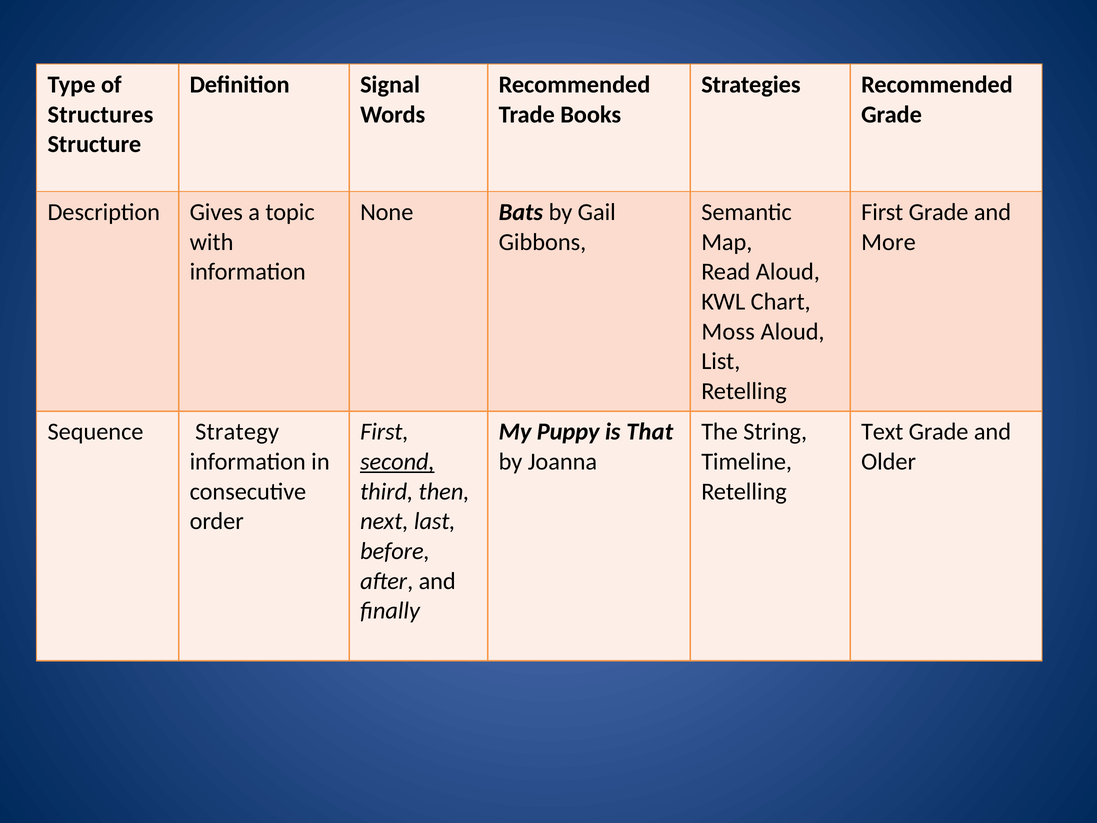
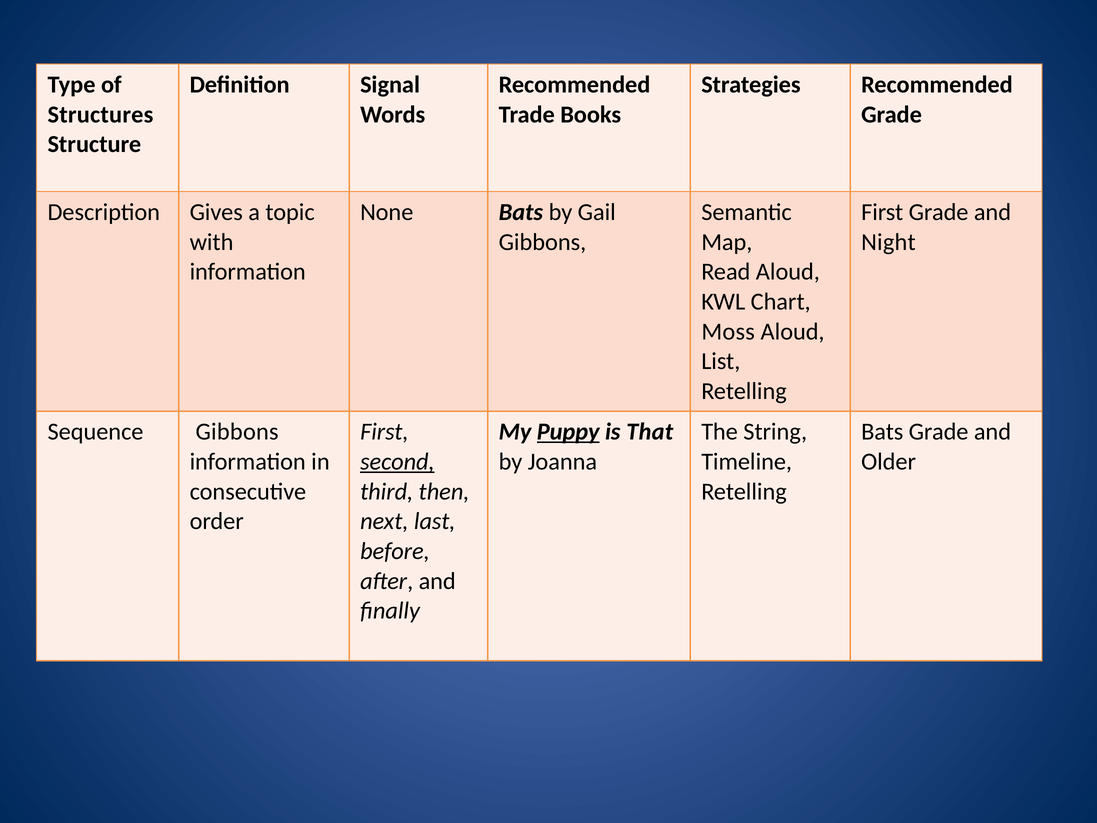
More: More -> Night (888, 242)
Sequence Strategy: Strategy -> Gibbons (237, 432)
Puppy underline: none -> present (568, 432)
Text: Text -> Bats (882, 432)
